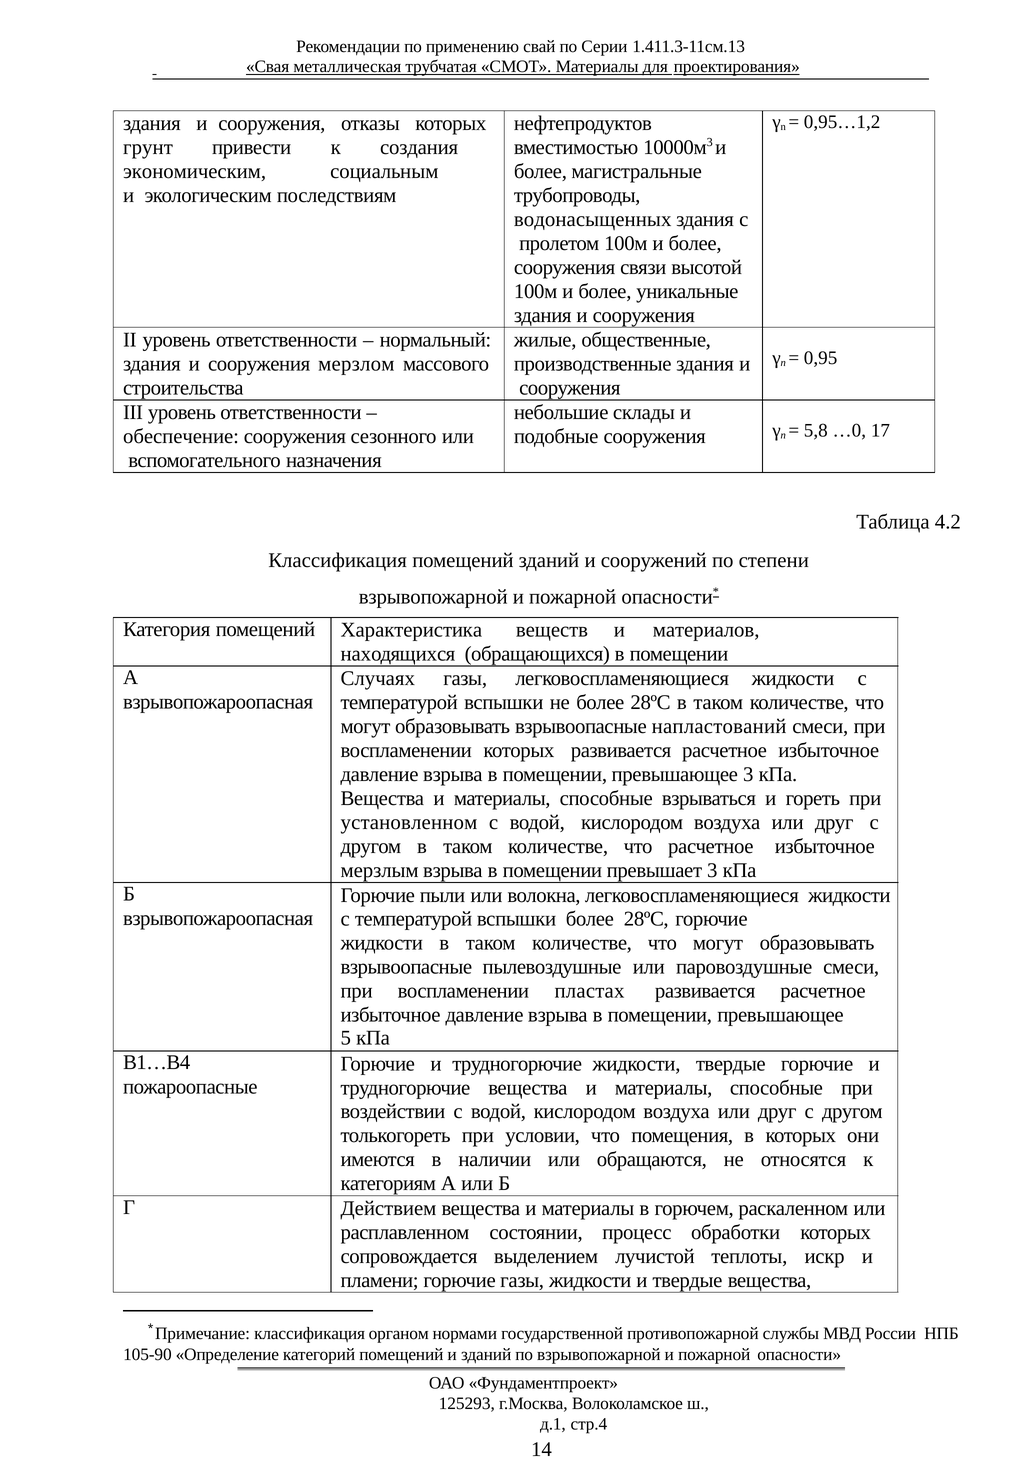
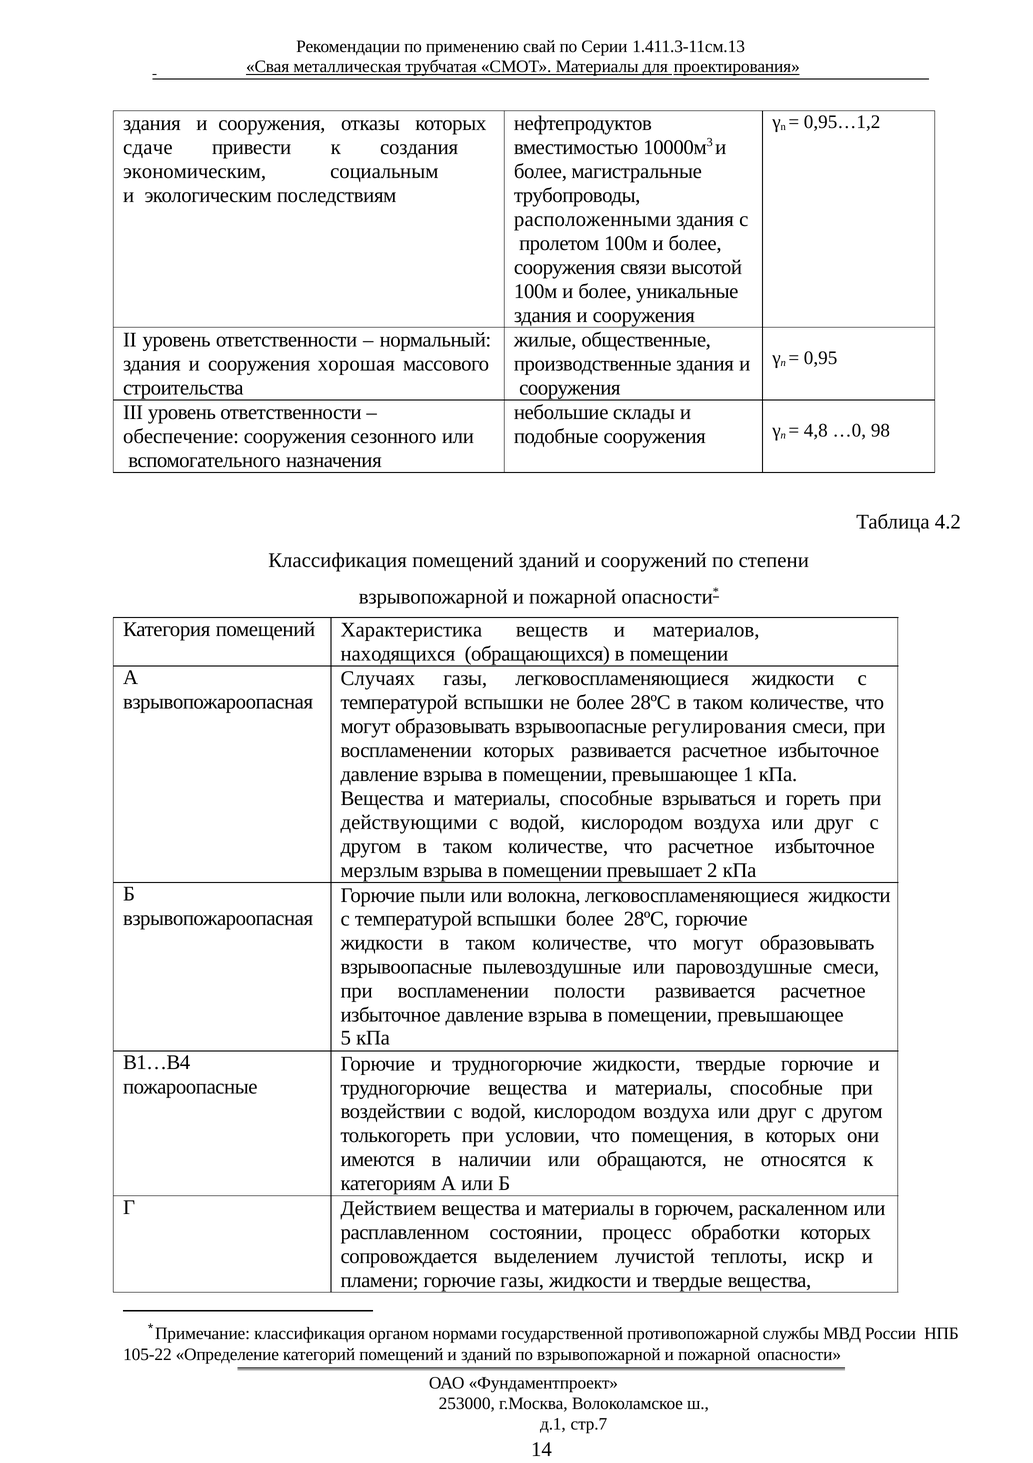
грунт: грунт -> сдаче (148, 147)
водонасыщенных: водонасыщенных -> расположенными (593, 219)
мерзлом: мерзлом -> хорошая (356, 364)
5,8: 5,8 -> 4,8 (816, 430)
17: 17 -> 98 (880, 430)
напластований: напластований -> регулирования (719, 726)
превышающее 3: 3 -> 1 (748, 774)
установленном: установленном -> действующими (409, 822)
превышает 3: 3 -> 2 (712, 870)
пластах: пластах -> полости (590, 991)
105-90: 105-90 -> 105-22 (147, 1354)
125293: 125293 -> 253000 (467, 1403)
стр.4: стр.4 -> стр.7 (589, 1424)
